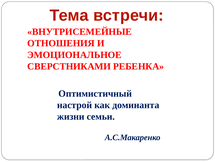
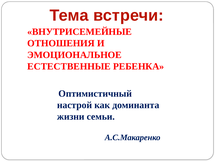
СВЕРСТНИКАМИ: СВЕРСТНИКАМИ -> ЕСТЕСТВЕННЫЕ (69, 66)
